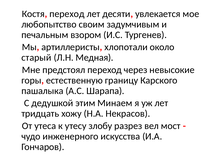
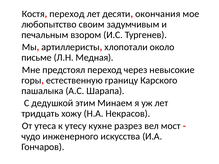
увлекается: увлекается -> окончания (158, 14)
старый: старый -> письме (36, 58)
злобу: злобу -> кухне (100, 126)
